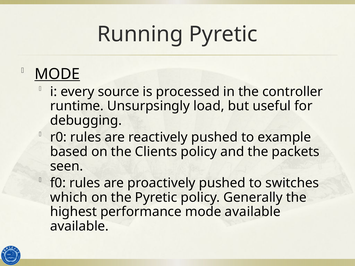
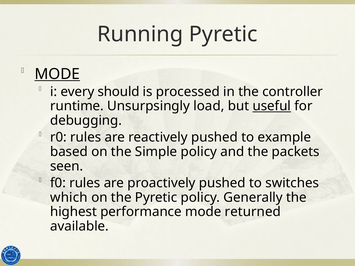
source: source -> should (119, 92)
useful underline: none -> present (272, 106)
Clients: Clients -> Simple (156, 152)
mode available: available -> returned (253, 212)
